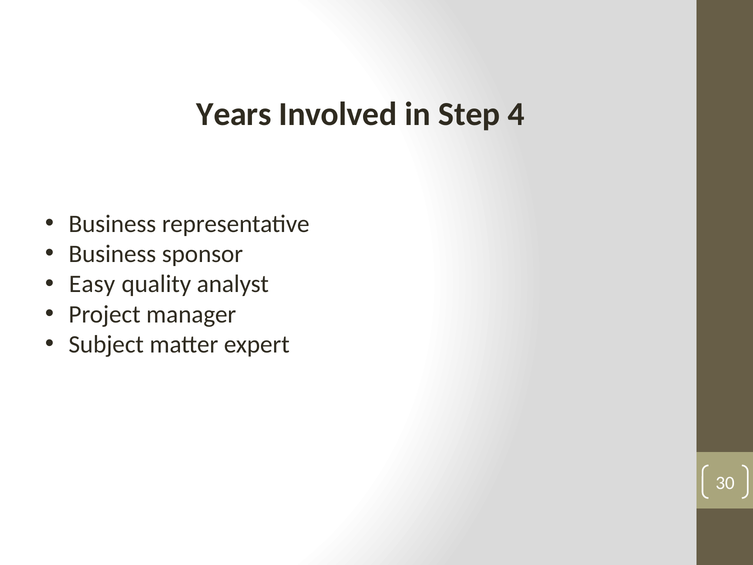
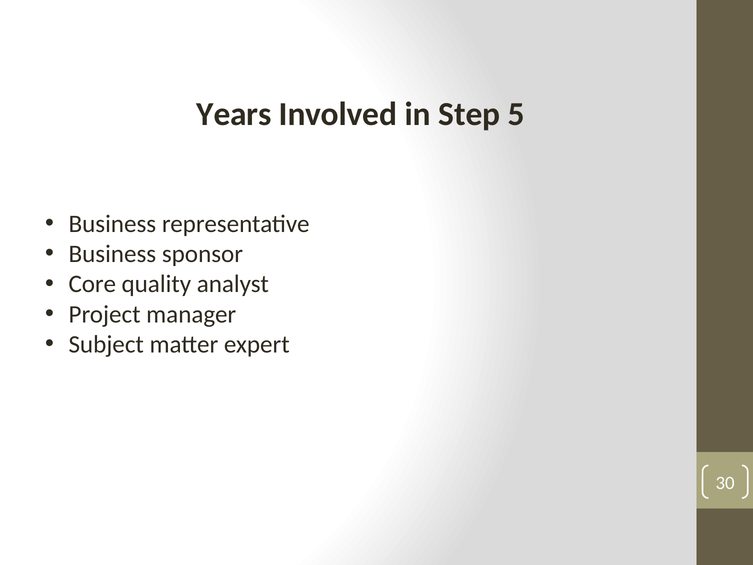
4: 4 -> 5 (516, 114)
Easy: Easy -> Core (92, 284)
